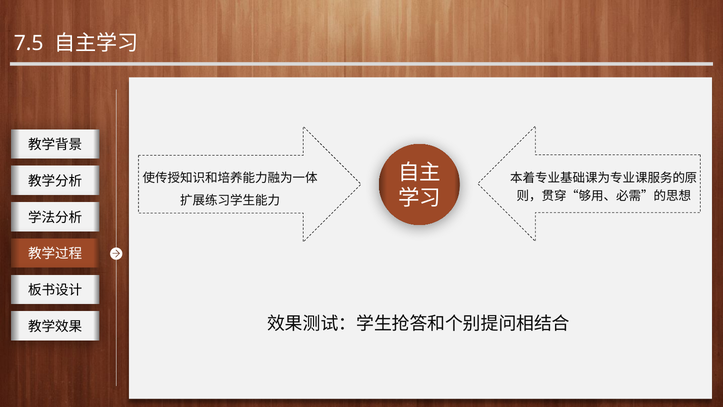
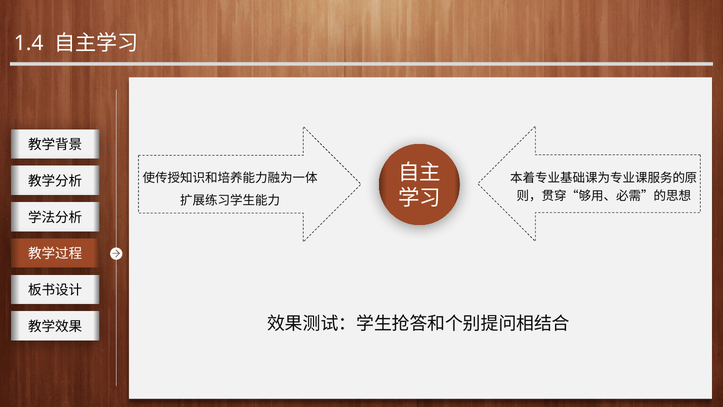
7.5: 7.5 -> 1.4 (29, 43)
